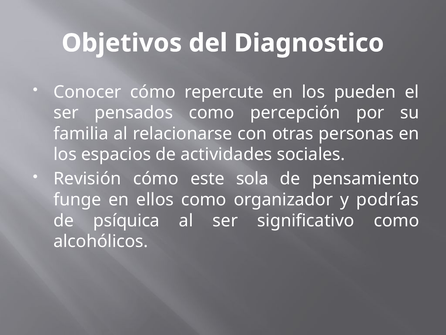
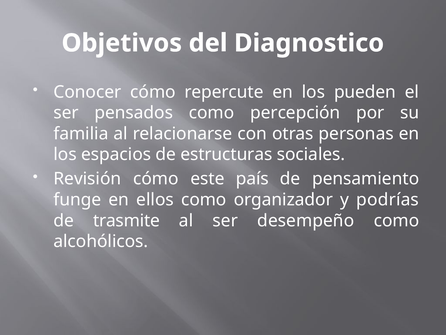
actividades: actividades -> estructuras (226, 154)
sola: sola -> país (252, 179)
psíquica: psíquica -> trasmite (127, 220)
significativo: significativo -> desempeño (306, 220)
